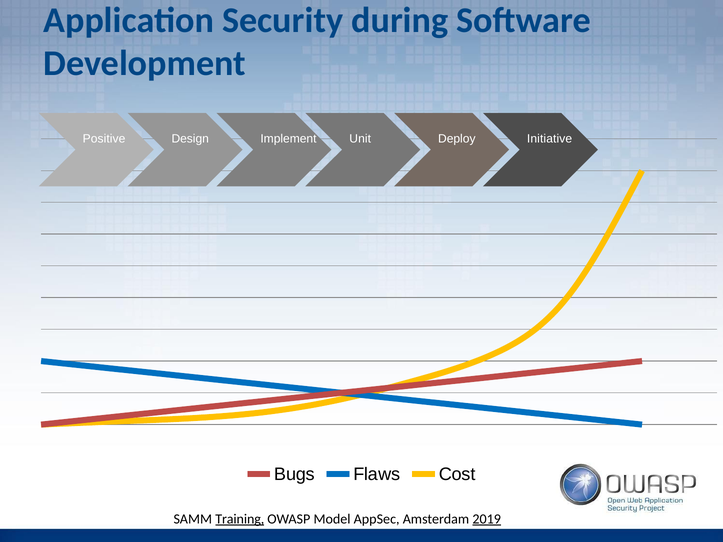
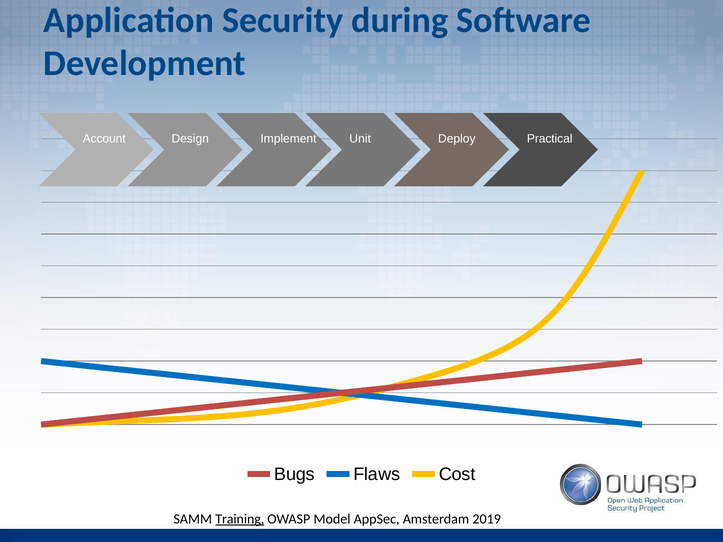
Positive: Positive -> Account (104, 139)
Initiative: Initiative -> Practical (550, 139)
2019 underline: present -> none (487, 519)
